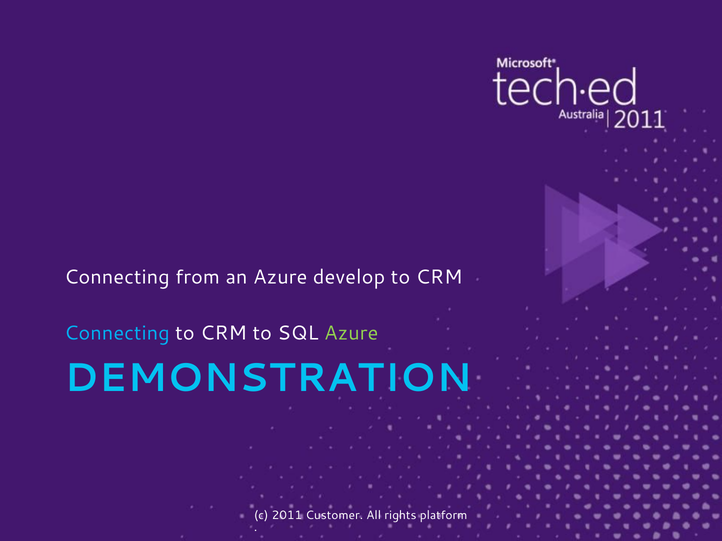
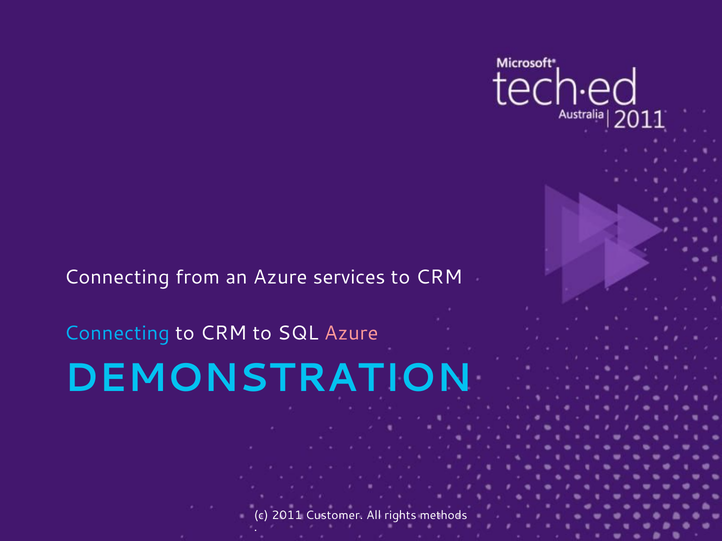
develop: develop -> services (349, 278)
Azure colour: light green -> pink (351, 334)
platform: platform -> methods (444, 516)
